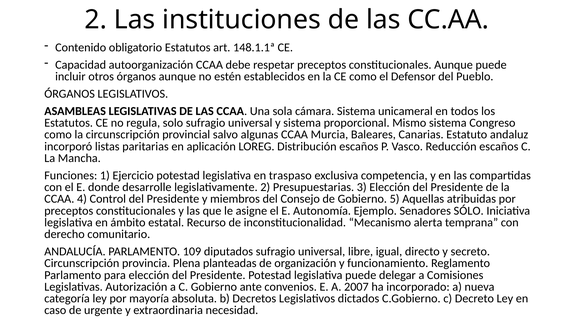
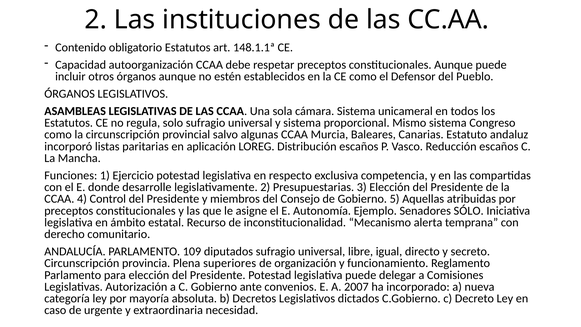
traspaso: traspaso -> respecto (290, 175)
planteadas: planteadas -> superiores (230, 263)
